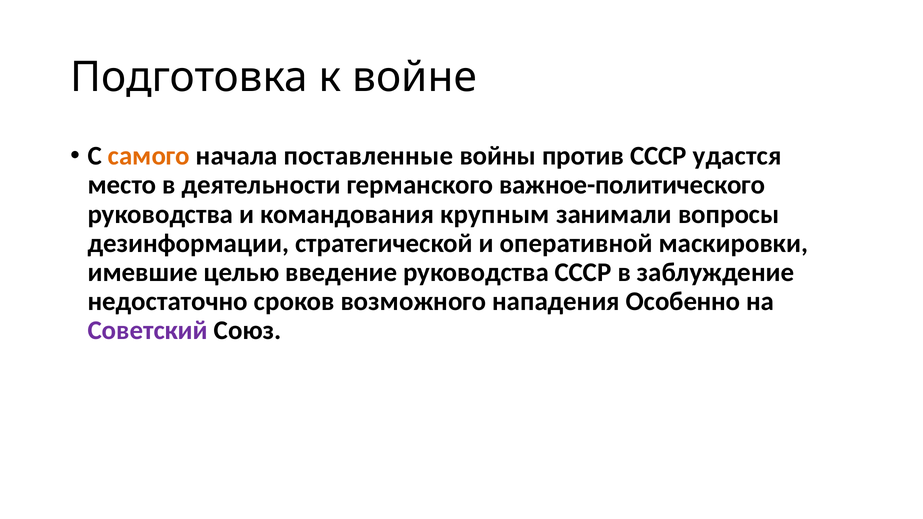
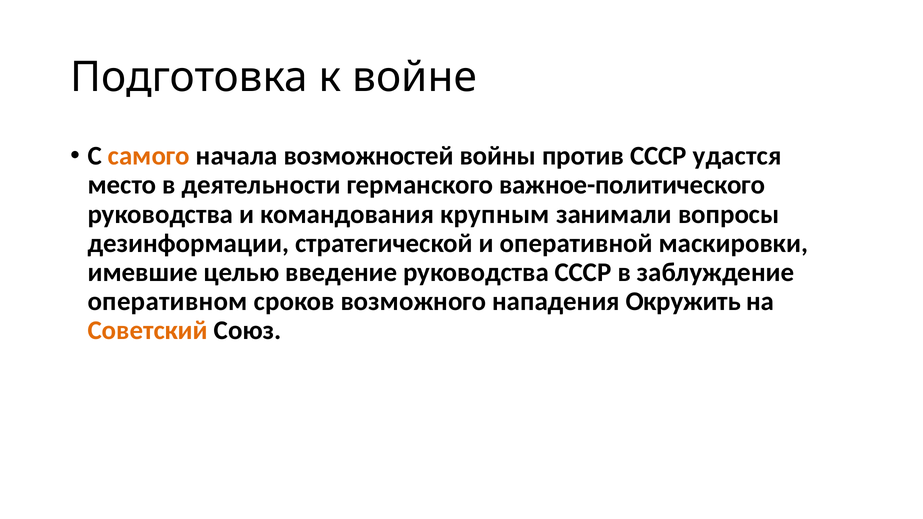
поставленные: поставленные -> возможностей (369, 156)
недостаточно: недостаточно -> оперативном (168, 301)
Особенно: Особенно -> Окружить (683, 301)
Советский colour: purple -> orange (148, 331)
